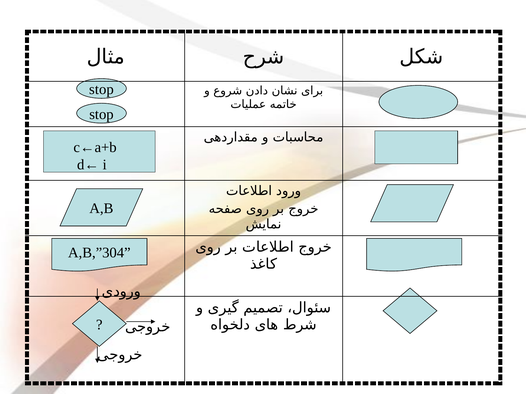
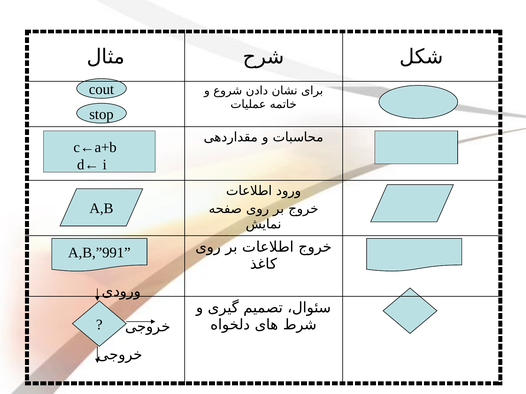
stop: stop -> cout (101, 90)
A,B,”304: A,B,”304 -> A,B,”991 (99, 253)
